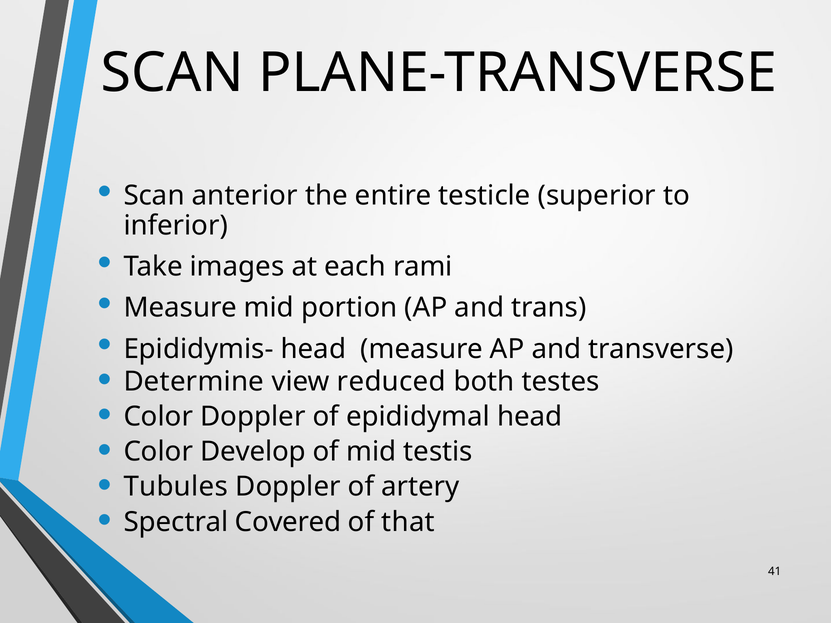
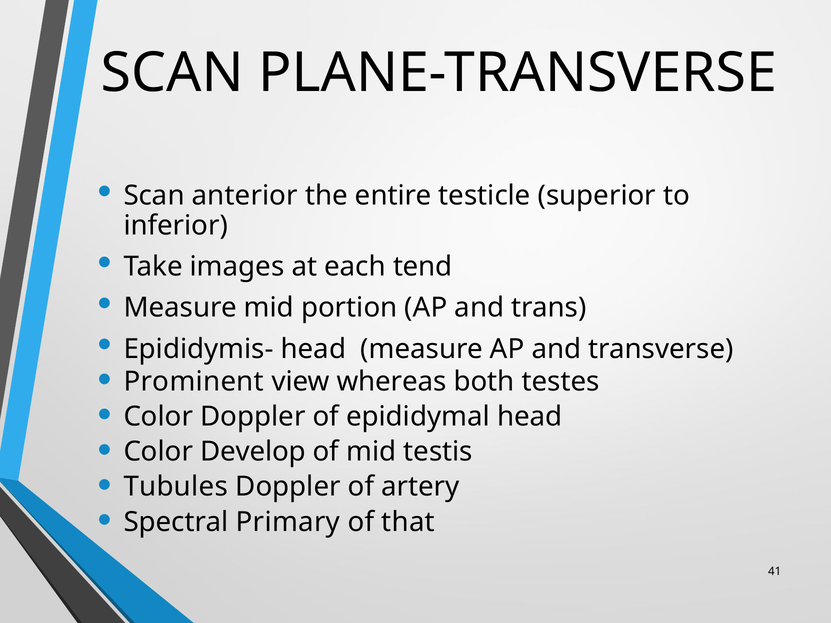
rami: rami -> tend (423, 267)
Determine: Determine -> Prominent (194, 382)
reduced: reduced -> whereas (392, 382)
Covered: Covered -> Primary (288, 522)
